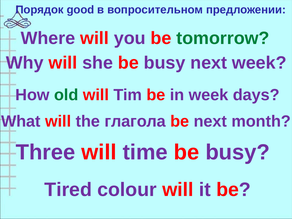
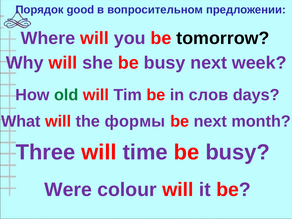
tomorrow colour: green -> black (223, 38)
in week: week -> слов (208, 95)
глагола: глагола -> формы (135, 121)
Tired: Tired -> Were (68, 190)
